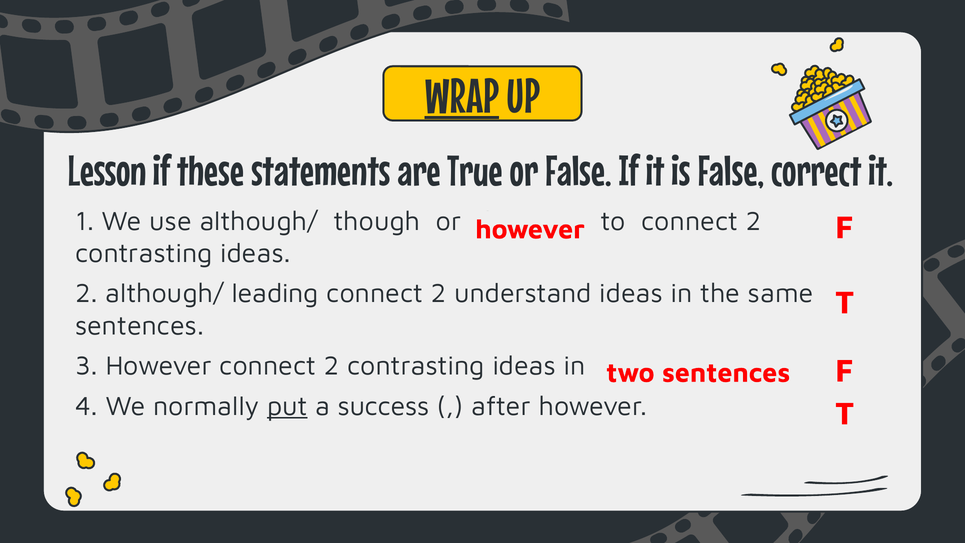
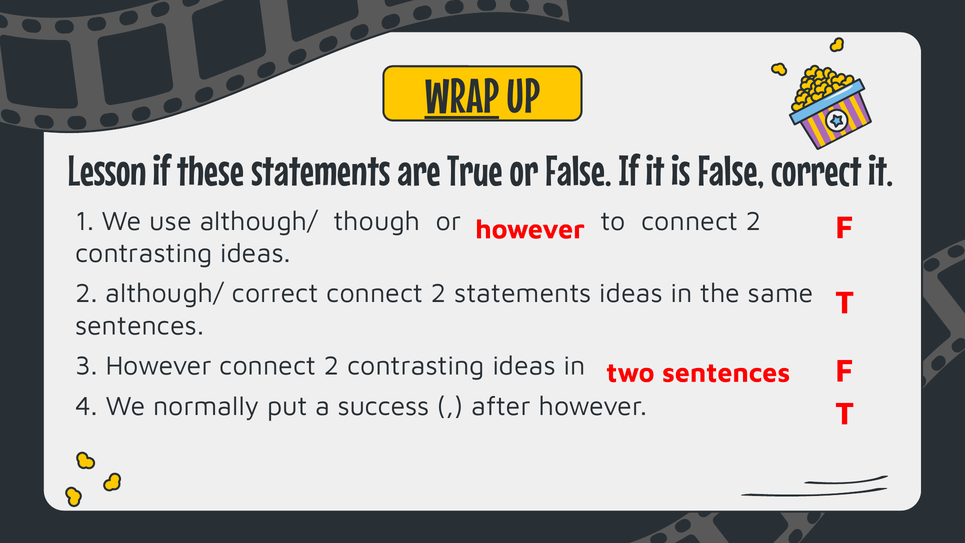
although/ leading: leading -> correct (275, 293)
2 understand: understand -> statements (523, 293)
put underline: present -> none (287, 406)
